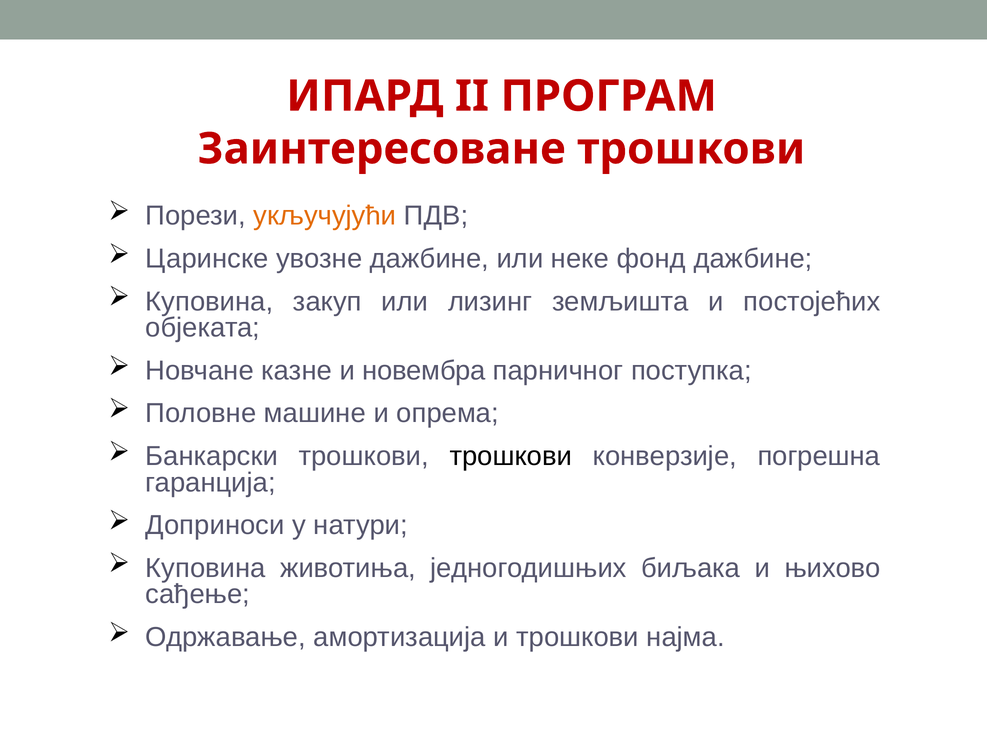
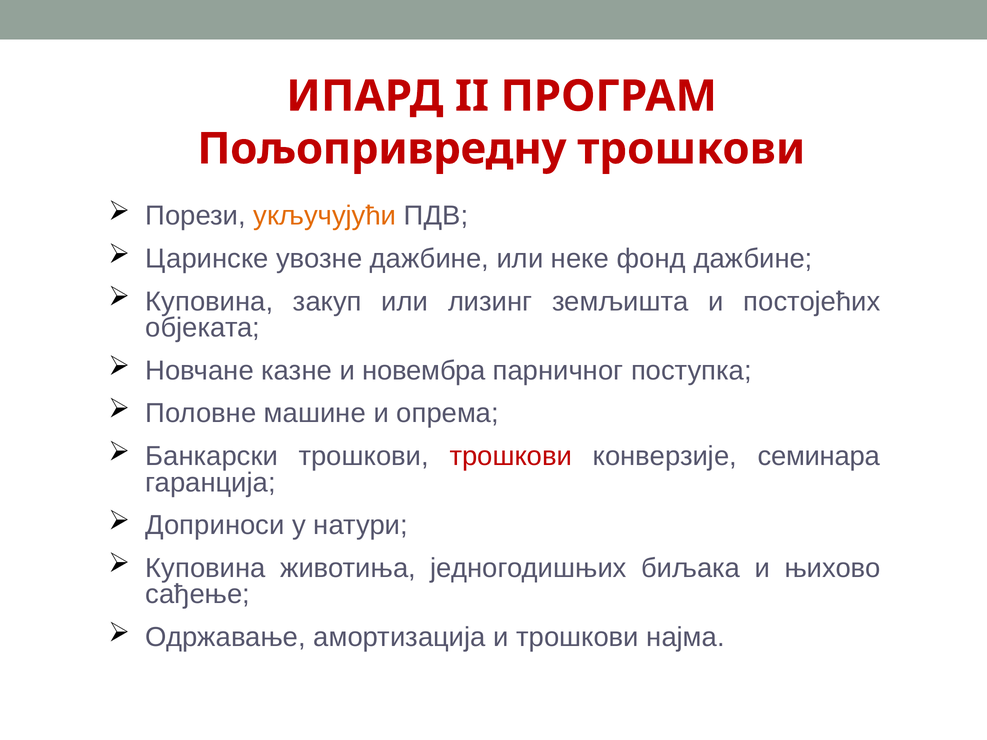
Заинтересоване: Заинтересоване -> Пољопривредну (382, 149)
трошкови colour: black -> red (511, 456)
пoгрeшнa: пoгрeшнa -> семинара (819, 456)
